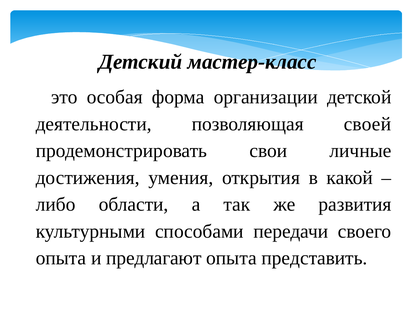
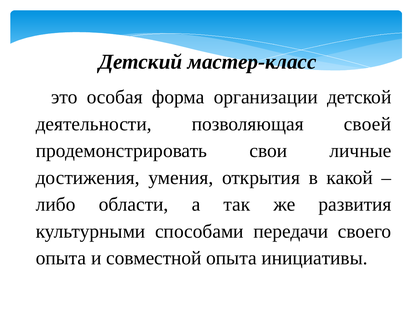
предлагают: предлагают -> совместной (154, 258)
представить: представить -> инициативы (315, 258)
